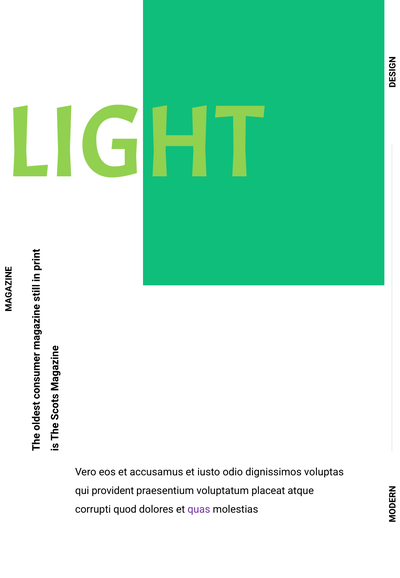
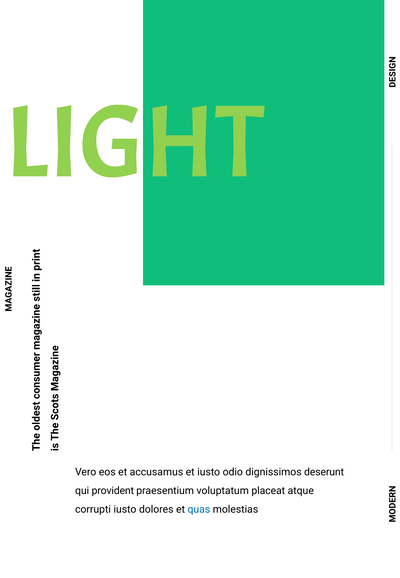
voluptas: voluptas -> deserunt (324, 472)
corrupti quod: quod -> iusto (125, 509)
quas colour: purple -> blue (199, 509)
